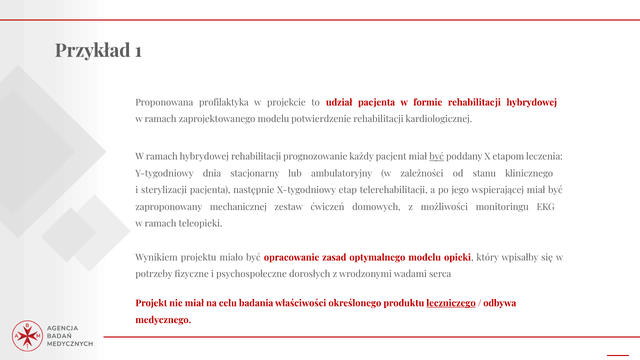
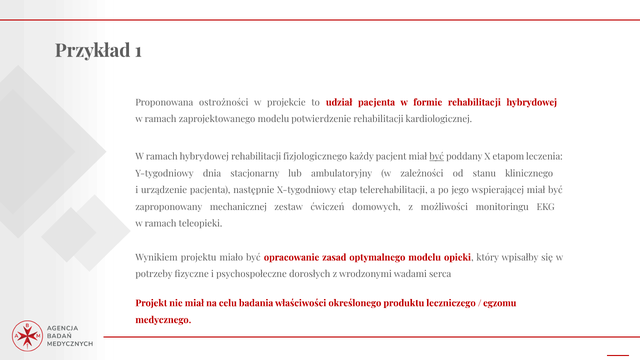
profilaktyka: profilaktyka -> ostrożności (224, 102)
prognozowanie: prognozowanie -> fizjologicznego (315, 157)
sterylizacji: sterylizacji -> urządzenie (164, 190)
leczniczego underline: present -> none (451, 303)
odbywa: odbywa -> egzomu (500, 303)
